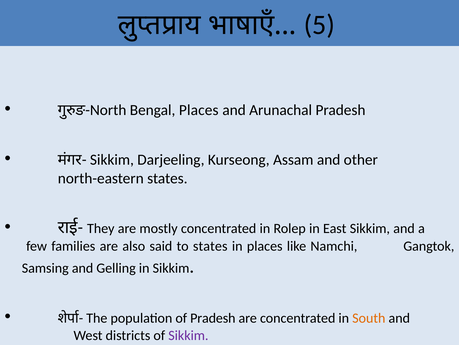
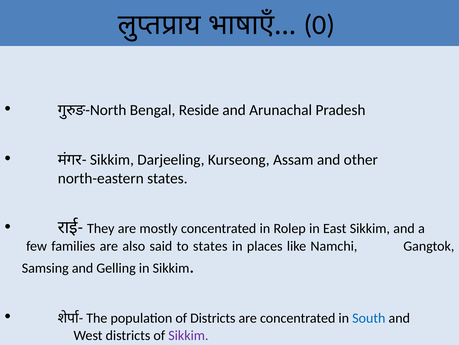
5: 5 -> 0 (319, 25)
Bengal Places: Places -> Reside (199, 110)
of Pradesh: Pradesh -> Districts (213, 317)
South colour: orange -> blue (369, 317)
